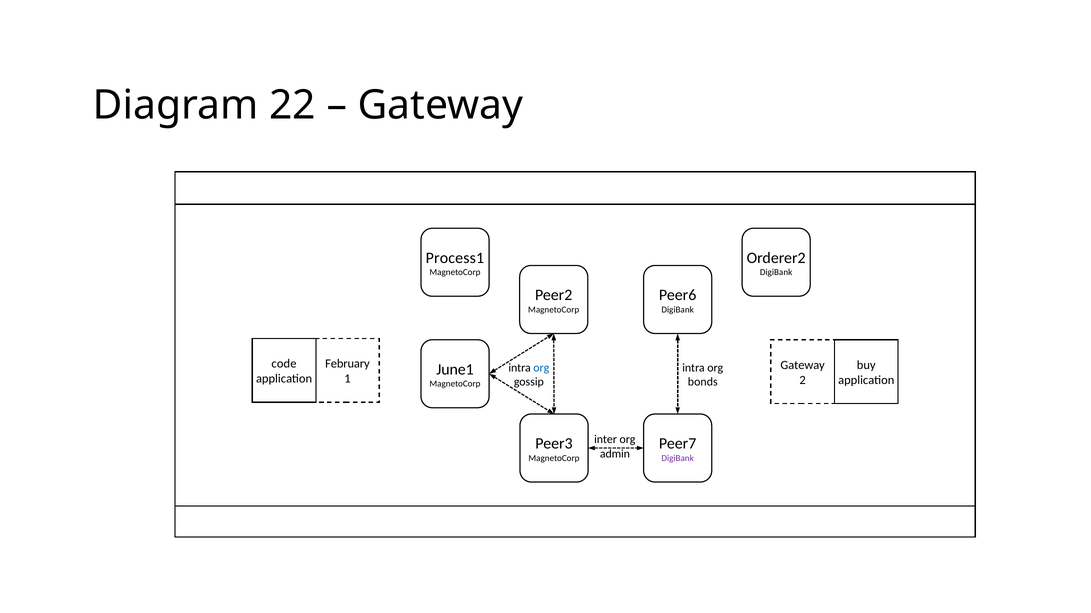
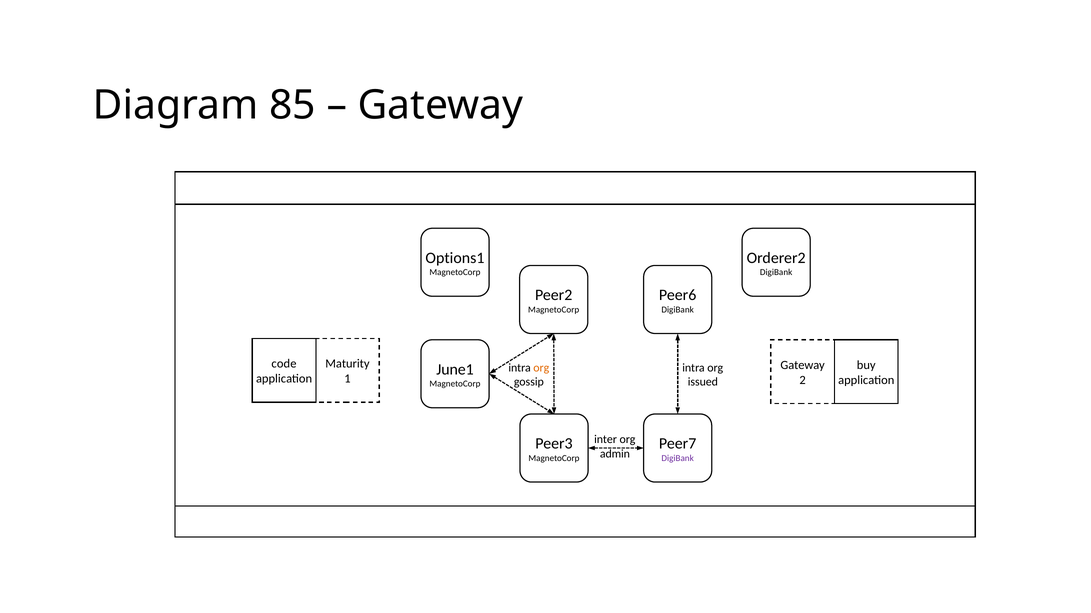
22: 22 -> 85 (292, 105)
Process1: Process1 -> Options1 (455, 258)
February: February -> Maturity (347, 364)
org colour: blue -> orange (541, 368)
bonds: bonds -> issued (703, 382)
